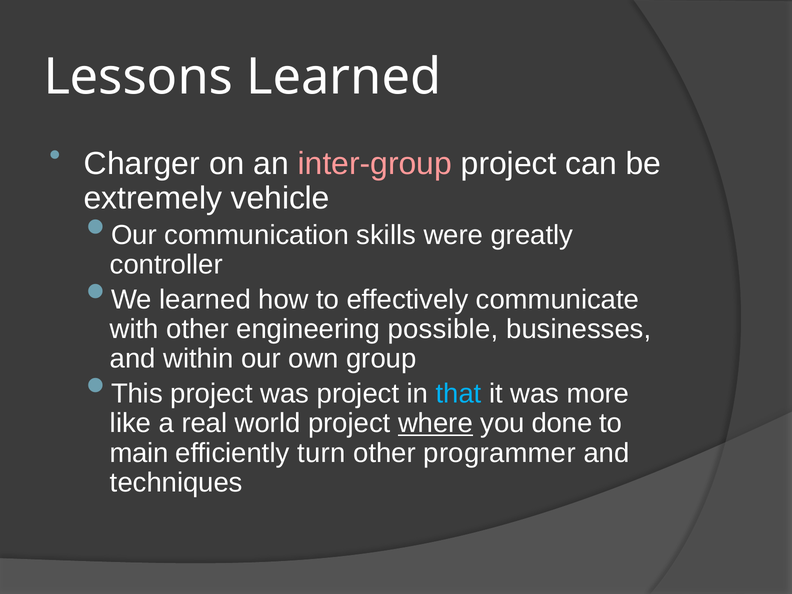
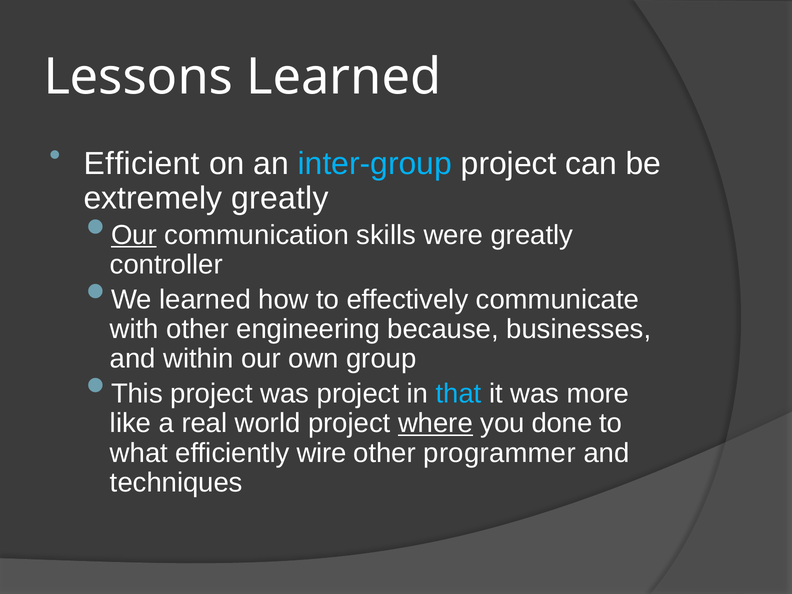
Charger: Charger -> Efficient (142, 164)
inter-group colour: pink -> light blue (375, 164)
extremely vehicle: vehicle -> greatly (280, 198)
Our underline: none -> present (134, 235)
possible: possible -> because (443, 329)
main: main -> what (139, 453)
turn: turn -> wire (322, 453)
